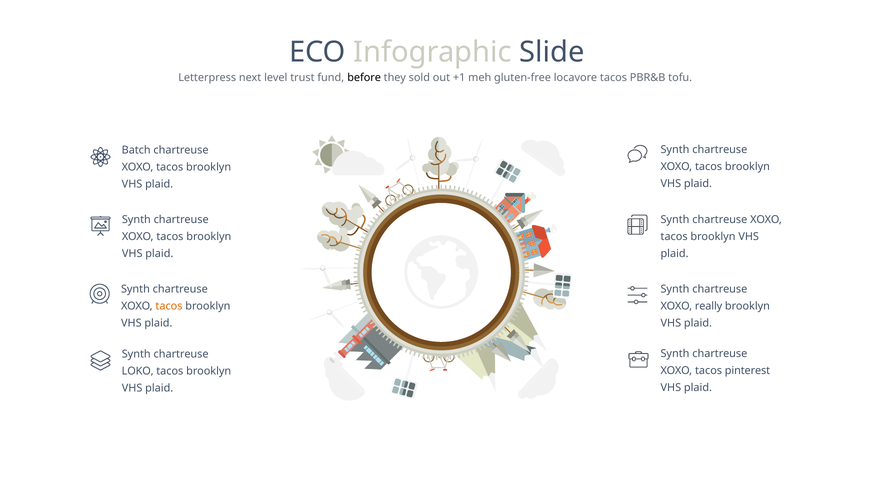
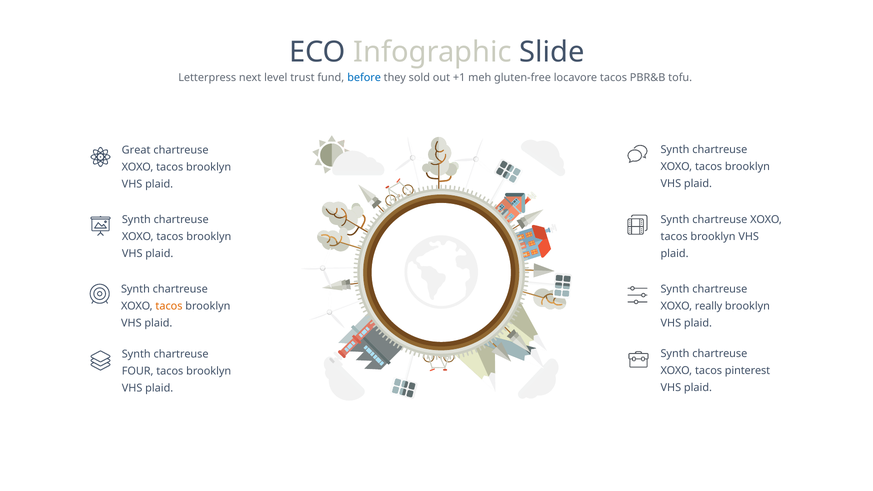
before colour: black -> blue (364, 78)
Batch: Batch -> Great (136, 150)
LOKO: LOKO -> FOUR (138, 371)
